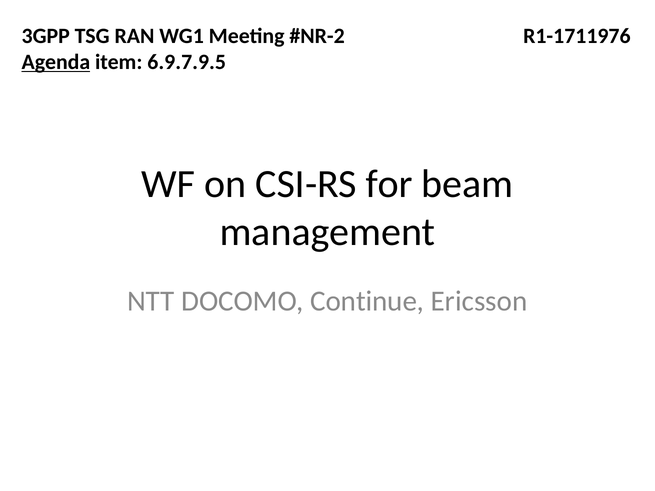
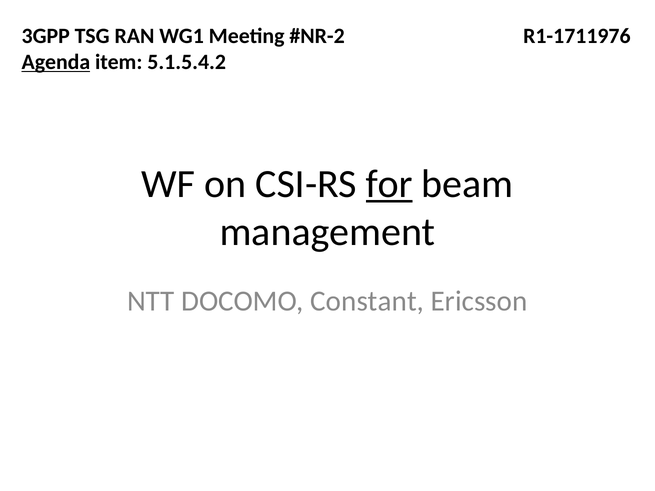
6.9.7.9.5: 6.9.7.9.5 -> 5.1.5.4.2 (187, 62)
for underline: none -> present (389, 184)
Continue: Continue -> Constant (367, 301)
